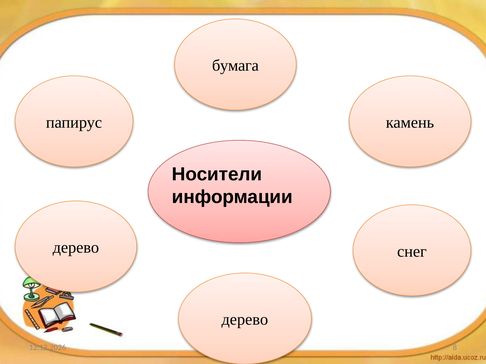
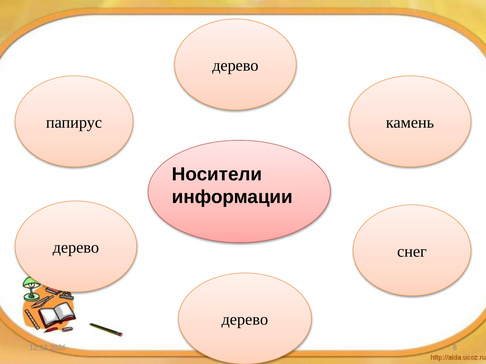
бумага: бумага -> дерево (235, 66)
